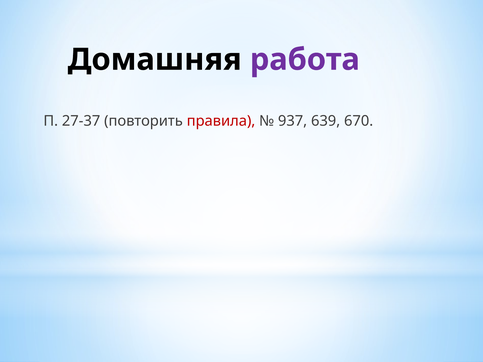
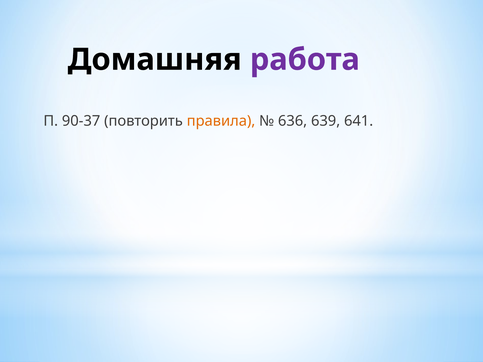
27-37: 27-37 -> 90-37 (81, 121)
правила colour: red -> orange (221, 121)
937: 937 -> 636 (293, 121)
670: 670 -> 641 (359, 121)
